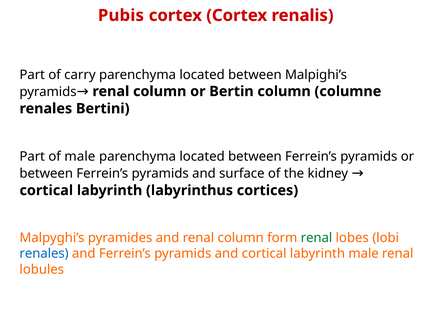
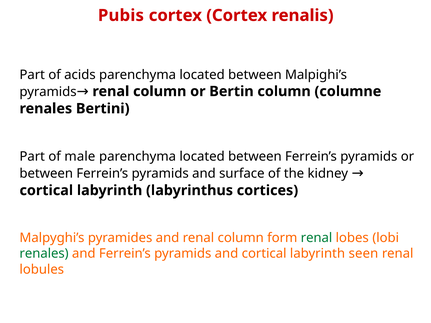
carry: carry -> acids (80, 75)
renales colour: blue -> green (44, 254)
labyrinth male: male -> seen (363, 254)
